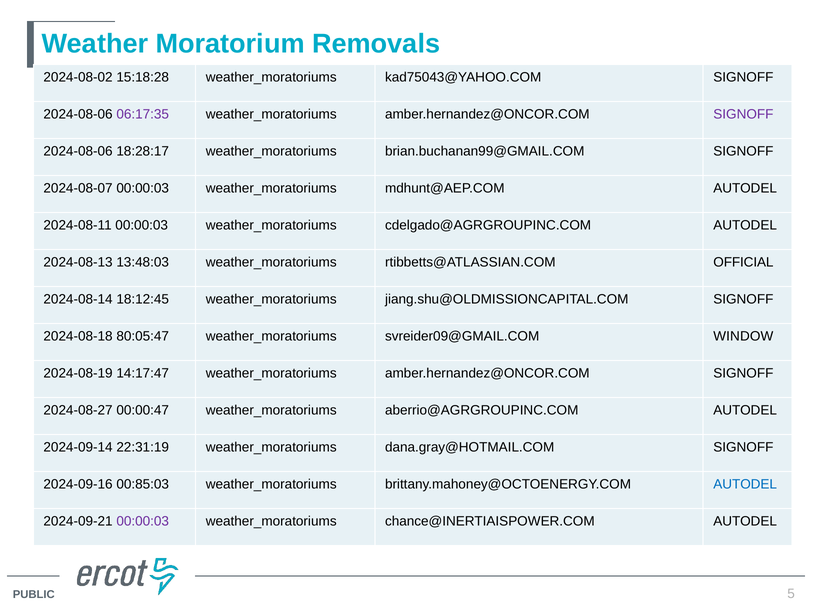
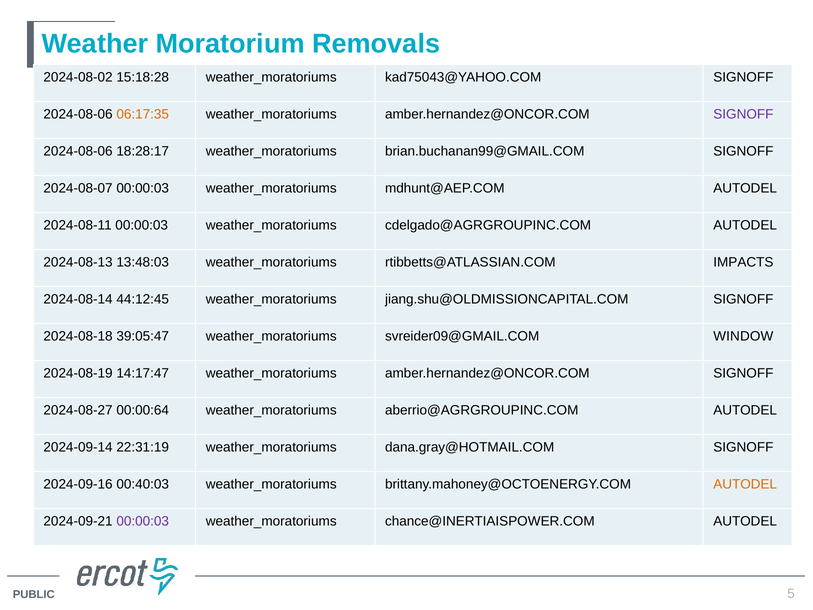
06:17:35 colour: purple -> orange (143, 114)
OFFICIAL: OFFICIAL -> IMPACTS (743, 262)
18:12:45: 18:12:45 -> 44:12:45 (143, 299)
80:05:47: 80:05:47 -> 39:05:47 (143, 336)
00:00:47: 00:00:47 -> 00:00:64 (143, 410)
00:85:03: 00:85:03 -> 00:40:03 (143, 484)
AUTODEL colour: blue -> orange (745, 484)
